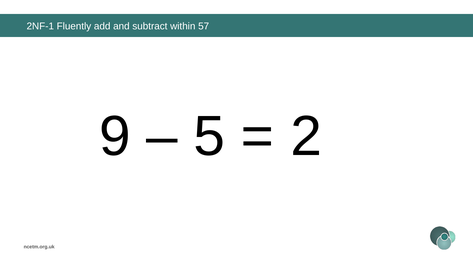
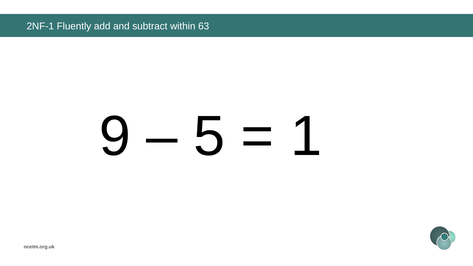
57: 57 -> 63 (204, 26)
2: 2 -> 1 (306, 137)
